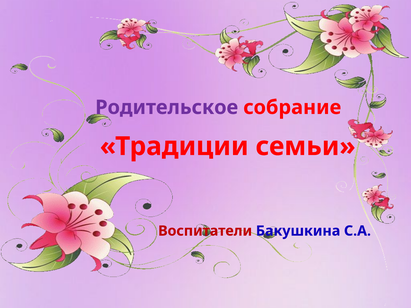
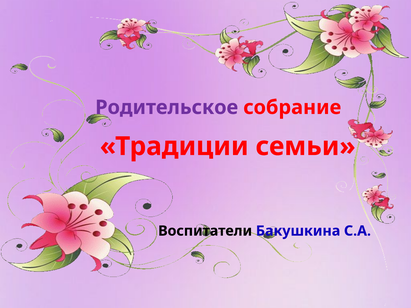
Воспитатели colour: red -> black (205, 231)
